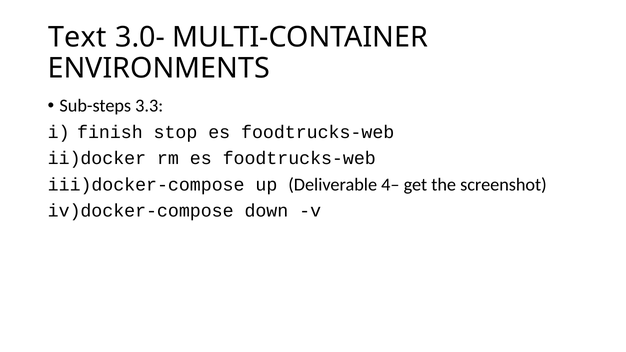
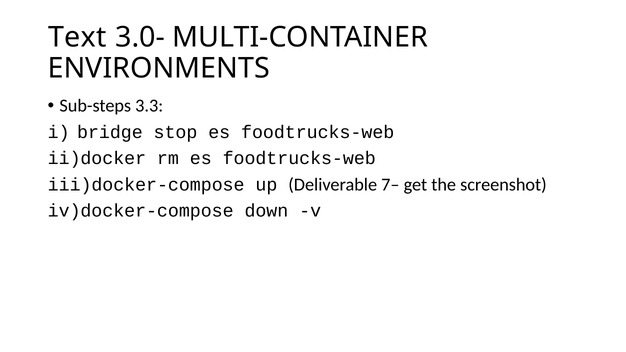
finish: finish -> bridge (110, 132)
4–: 4– -> 7– (390, 185)
